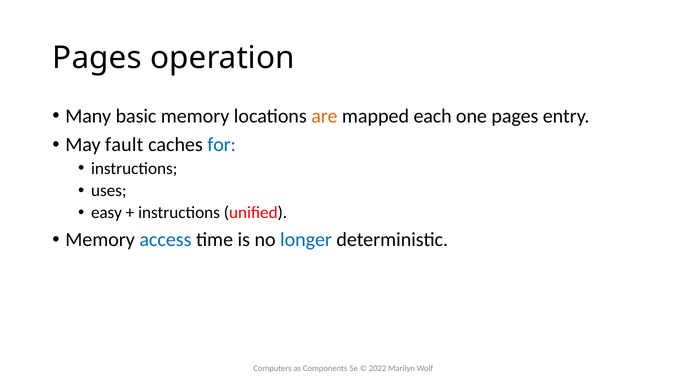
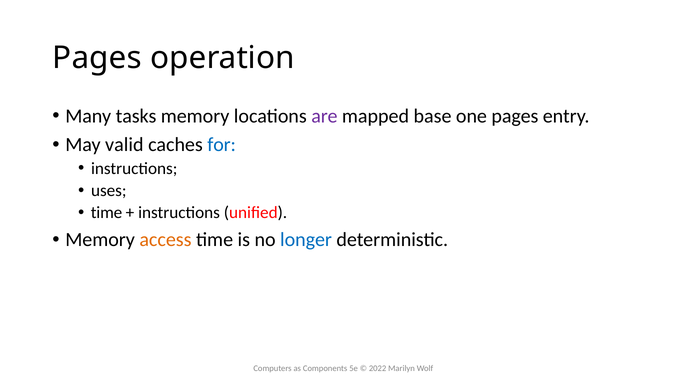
basic: basic -> tasks (136, 116)
are colour: orange -> purple (324, 116)
each: each -> base (433, 116)
fault: fault -> valid (124, 145)
easy: easy -> time (107, 213)
access colour: blue -> orange (165, 240)
